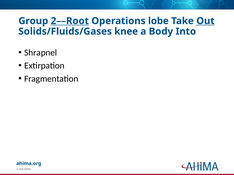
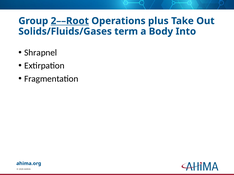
lobe: lobe -> plus (158, 21)
Out underline: present -> none (205, 21)
knee: knee -> term (126, 31)
